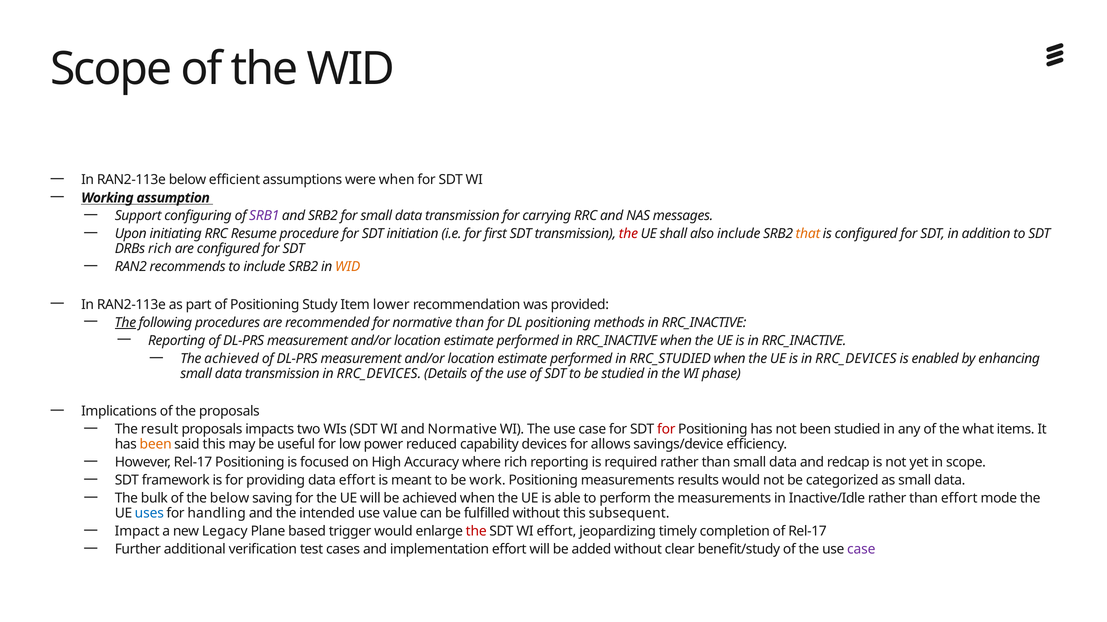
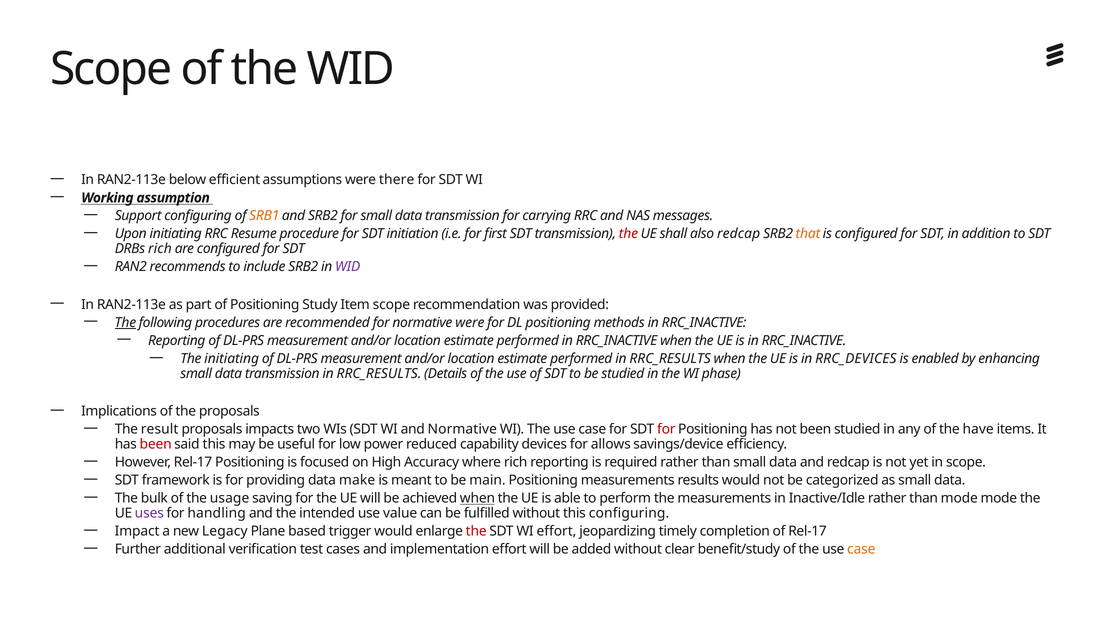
were when: when -> there (397, 180)
SRB1 colour: purple -> orange (264, 216)
also include: include -> redcap (739, 234)
WID colour: orange -> purple (348, 267)
Item lower: lower -> scope (391, 305)
normative than: than -> were (470, 323)
The achieved: achieved -> initiating (232, 359)
performed in RRC_STUDIED: RRC_STUDIED -> RRC_RESULTS (670, 359)
transmission in RRC_DEVICES: RRC_DEVICES -> RRC_RESULTS (379, 374)
what: what -> have (978, 430)
been colour: orange -> red (156, 445)
data effort: effort -> make (357, 481)
work: work -> main (487, 481)
the below: below -> usage (230, 499)
when underline: none -> present (477, 499)
than effort: effort -> mode (959, 499)
uses colour: blue -> purple (149, 514)
this subsequent: subsequent -> configuring (629, 514)
case colour: purple -> orange (861, 550)
